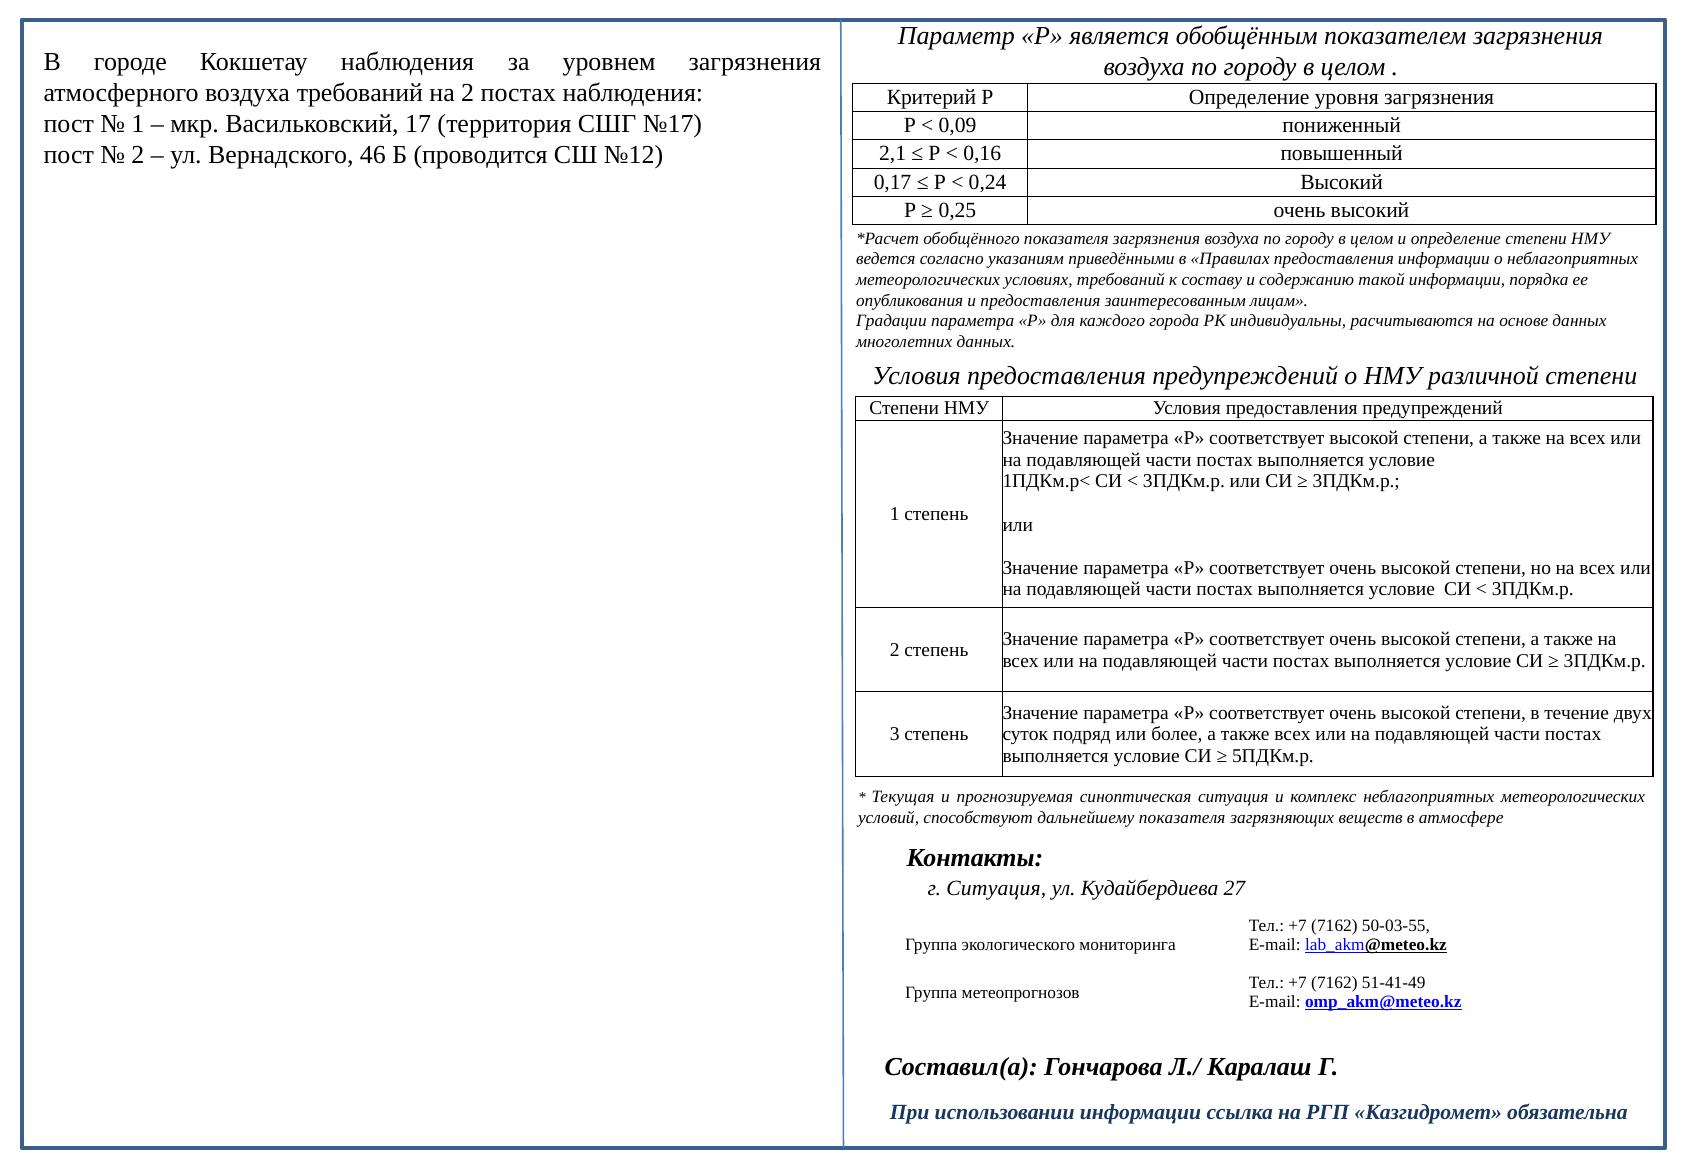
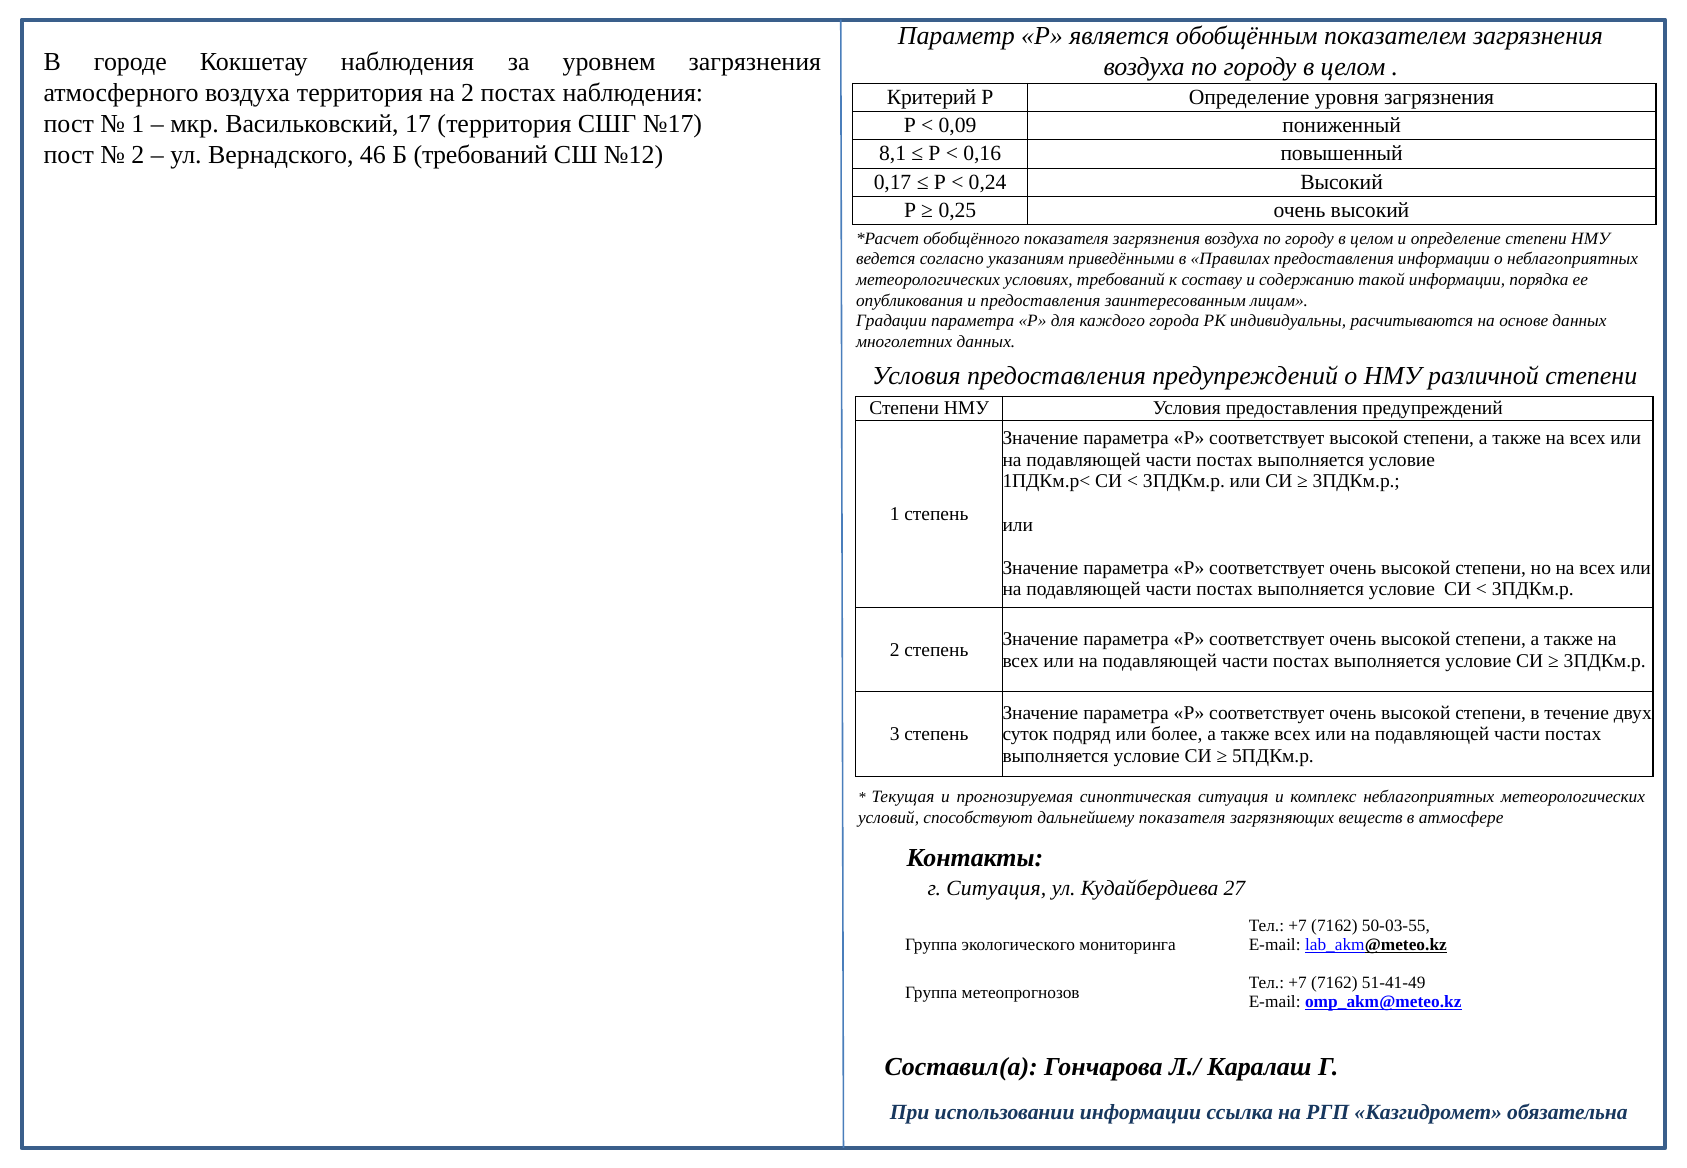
воздуха требований: требований -> территория (360, 93)
Б проводится: проводится -> требований (481, 155)
2,1: 2,1 -> 8,1 (893, 154)
